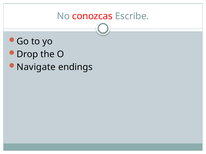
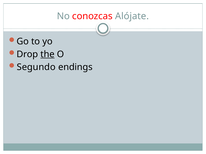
Escribe: Escribe -> Alójate (132, 16)
the underline: none -> present (48, 54)
Navigate: Navigate -> Segundo (36, 67)
